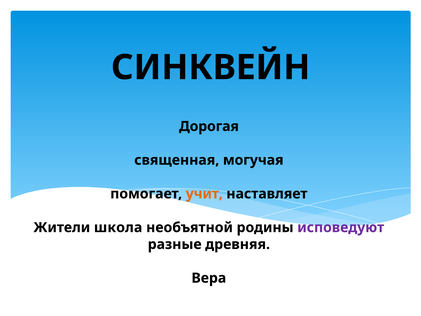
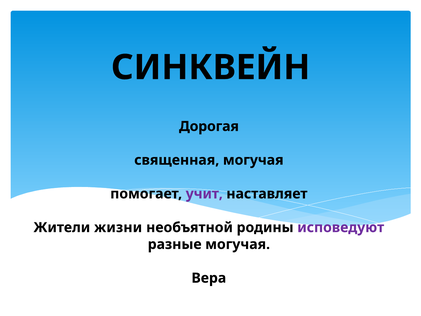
учит colour: orange -> purple (204, 194)
школа: школа -> жизни (118, 227)
разные древняя: древняя -> могучая (238, 244)
